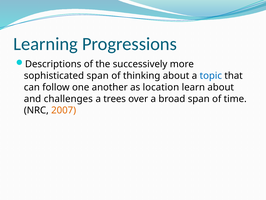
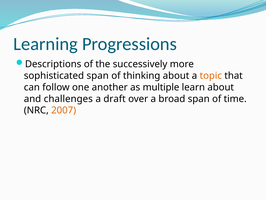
topic colour: blue -> orange (211, 76)
location: location -> multiple (161, 87)
trees: trees -> draft (115, 99)
